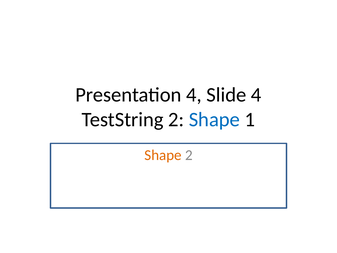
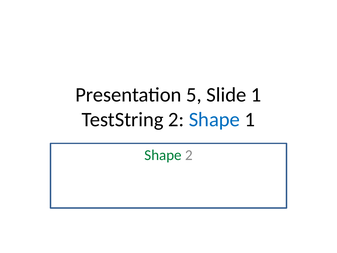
Presentation 4: 4 -> 5 (194, 95)
Slide 4: 4 -> 1 (256, 95)
Shape colour: orange -> green (163, 155)
